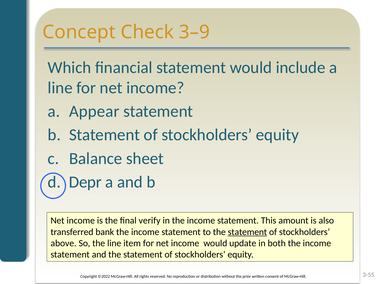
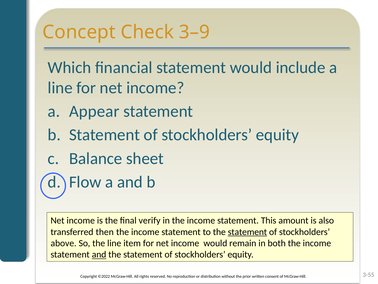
Depr: Depr -> Flow (85, 182)
bank: bank -> then (105, 231)
update: update -> remain (243, 243)
and underline: none -> present (99, 254)
